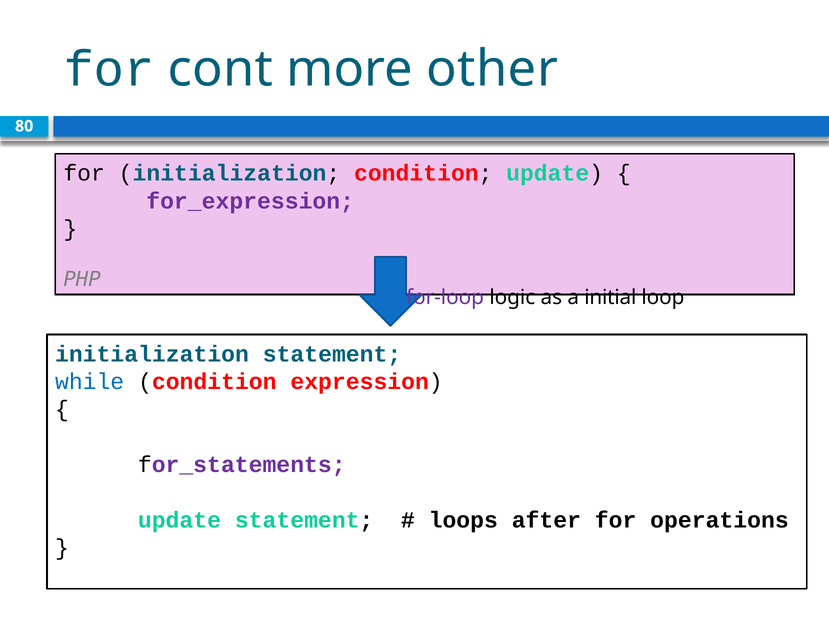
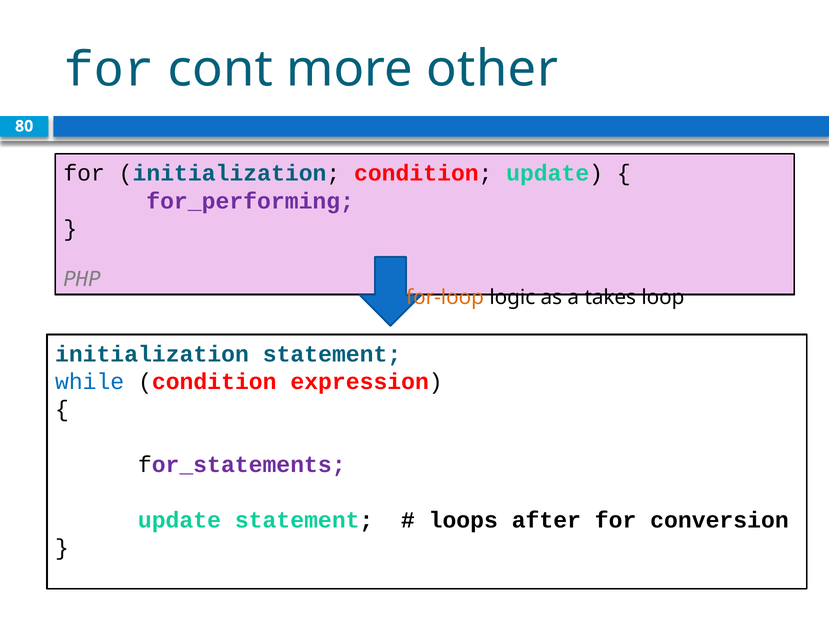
for_expression: for_expression -> for_performing (250, 201)
for-loop colour: purple -> orange (445, 297)
initial: initial -> takes (610, 297)
operations: operations -> conversion (719, 520)
